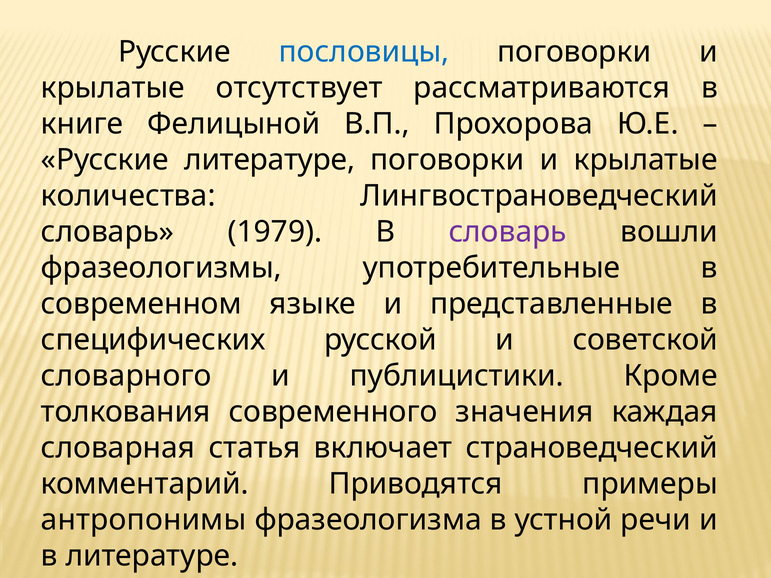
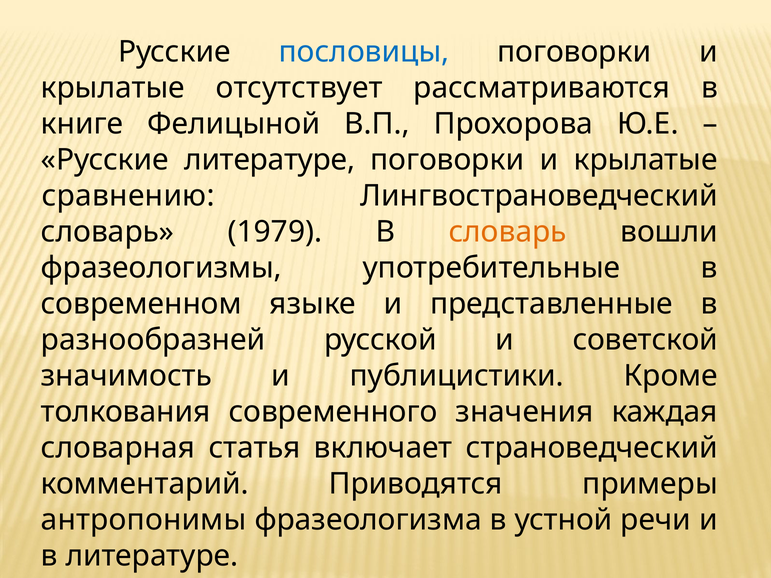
количества: количества -> сравнению (128, 196)
словарь colour: purple -> orange (508, 232)
специфических: специфических -> разнообразней (153, 340)
словарного: словарного -> значимость (126, 376)
